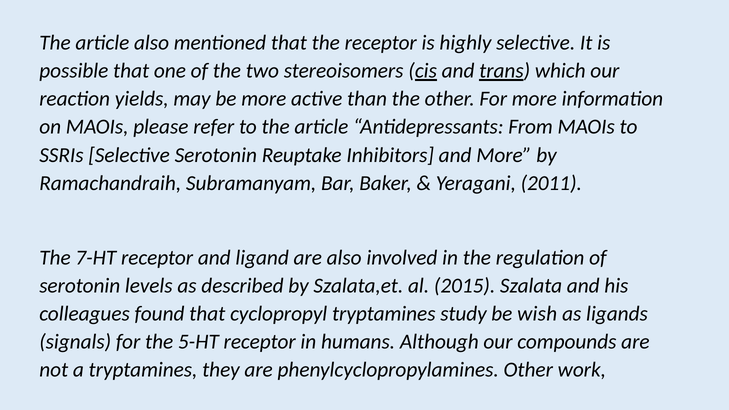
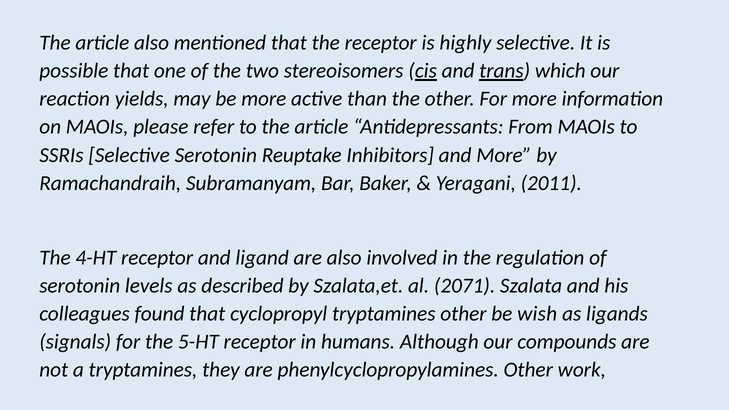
7-HT: 7-HT -> 4-HT (96, 258)
2015: 2015 -> 2071 (465, 286)
tryptamines study: study -> other (463, 314)
